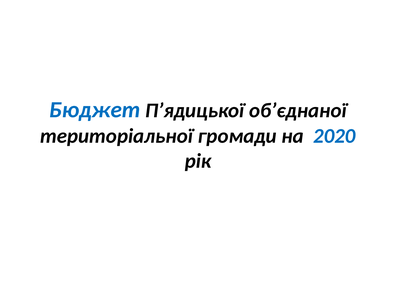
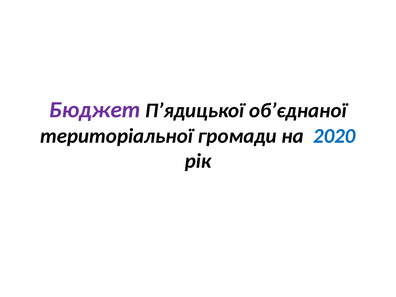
Бюджет colour: blue -> purple (95, 110)
